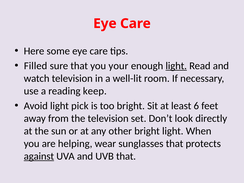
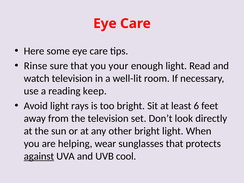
Filled: Filled -> Rinse (36, 66)
light underline: present -> none (176, 66)
pick: pick -> rays (80, 106)
UVB that: that -> cool (126, 156)
